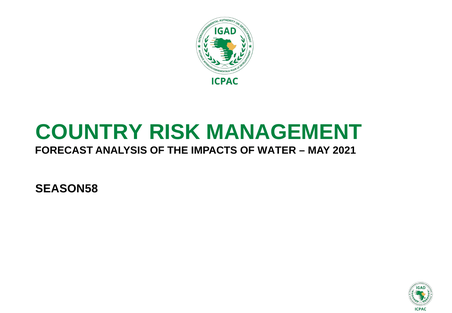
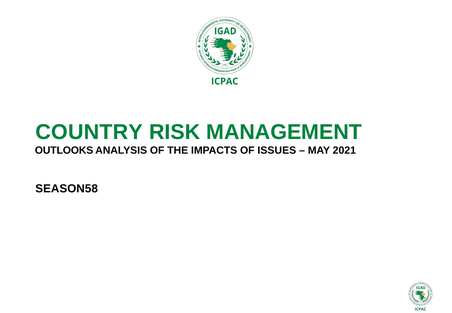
FORECAST: FORECAST -> OUTLOOKS (64, 150)
WATER: WATER -> ISSUES (277, 150)
